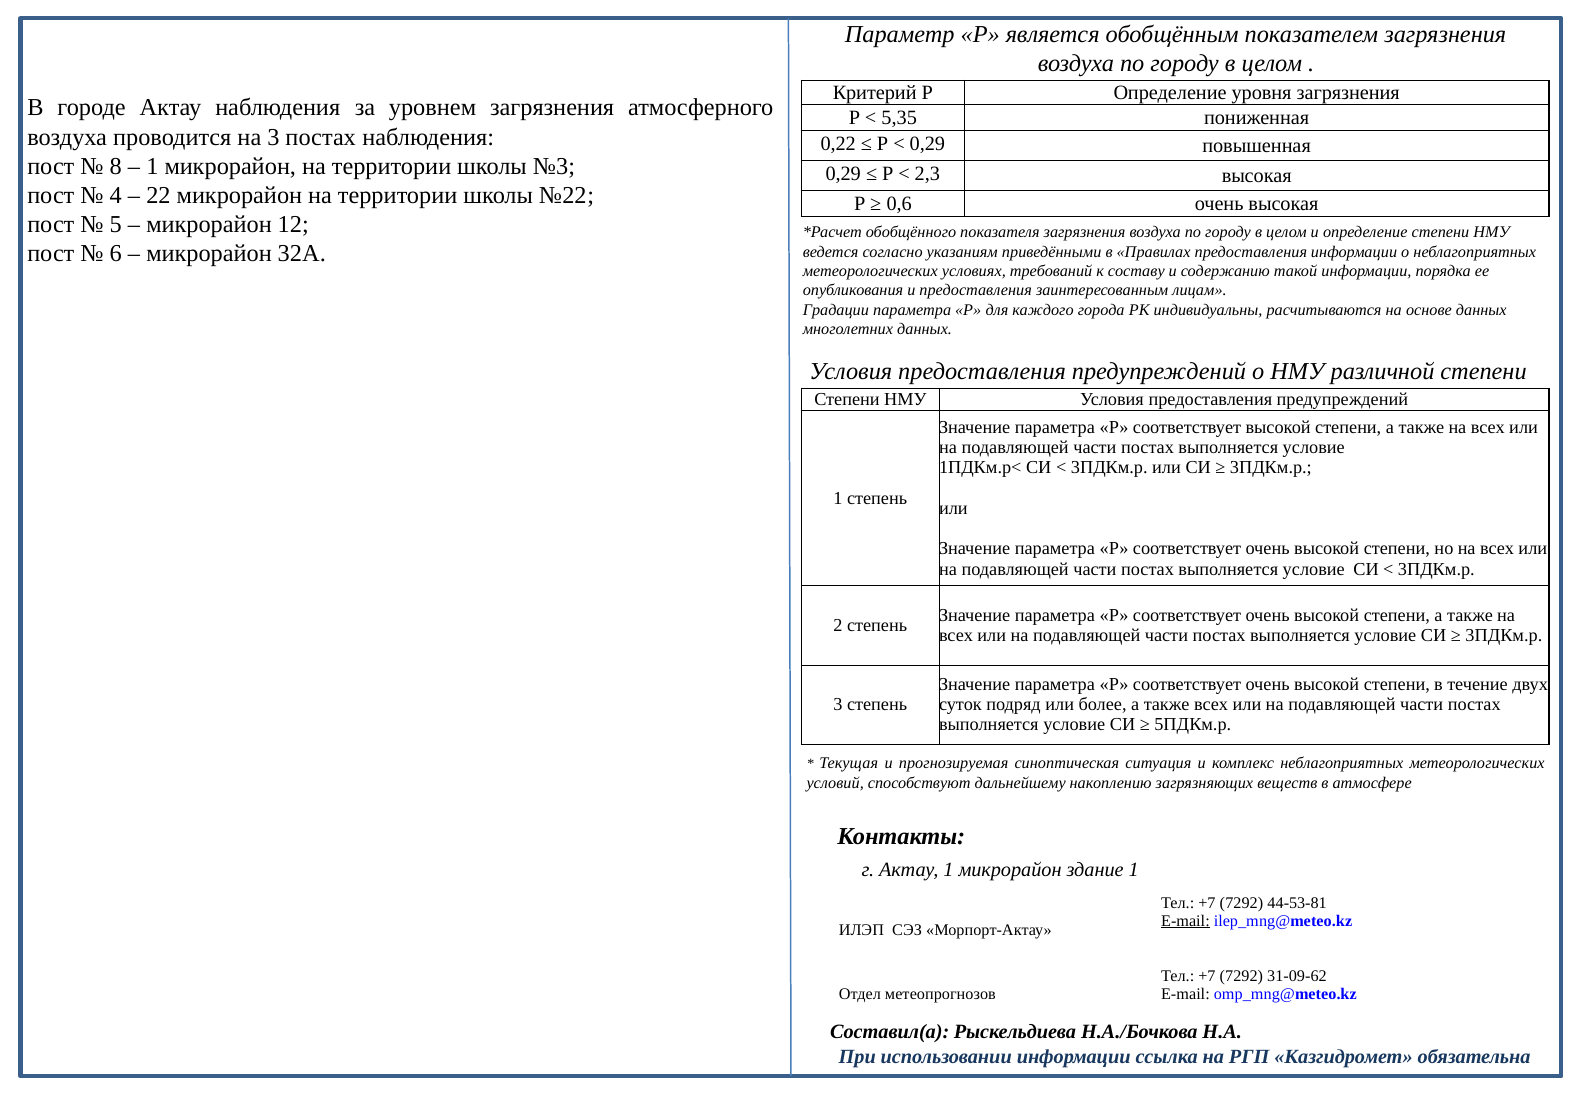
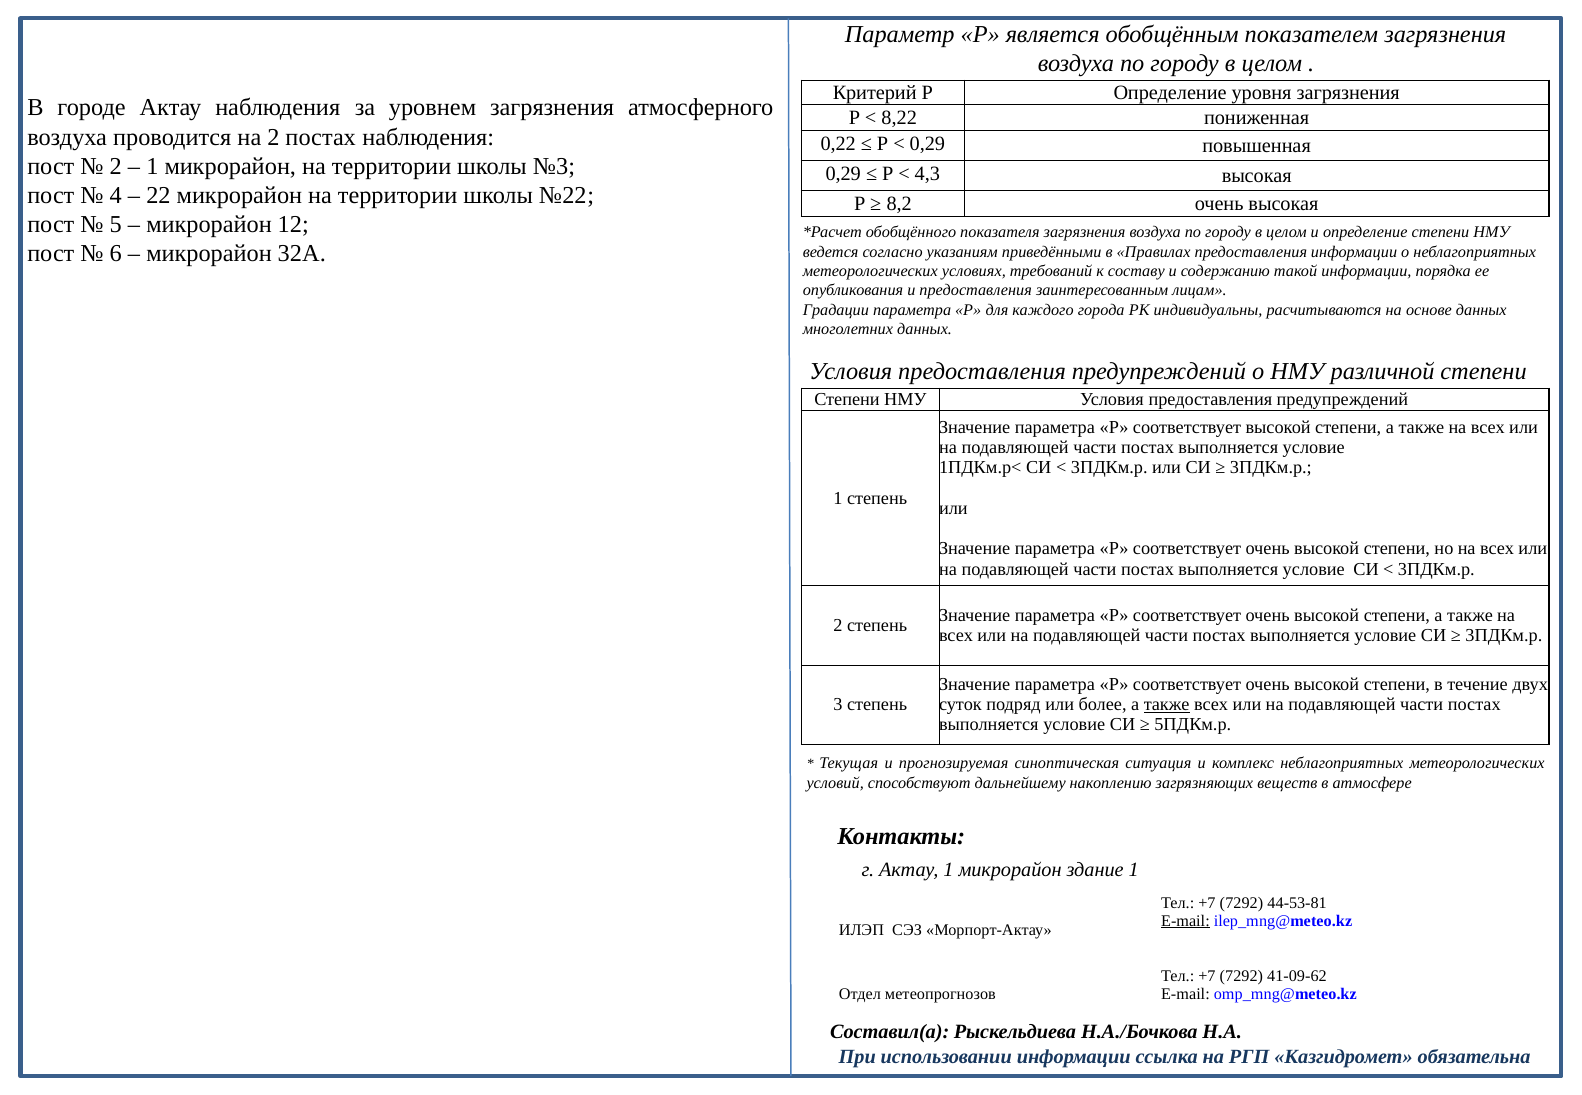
5,35: 5,35 -> 8,22 (899, 117)
на 3: 3 -> 2 (273, 137)
8: 8 -> 2 (116, 166)
2,3: 2,3 -> 4,3 (927, 173)
0,6: 0,6 -> 8,2 (899, 203)
также underline: none -> present (1167, 705)
31-09-62: 31-09-62 -> 41-09-62 (1297, 976)
